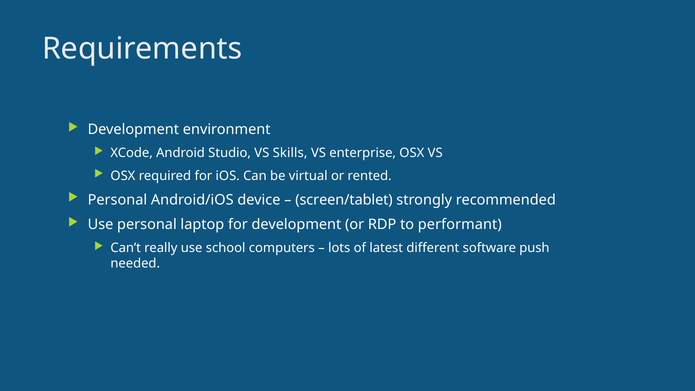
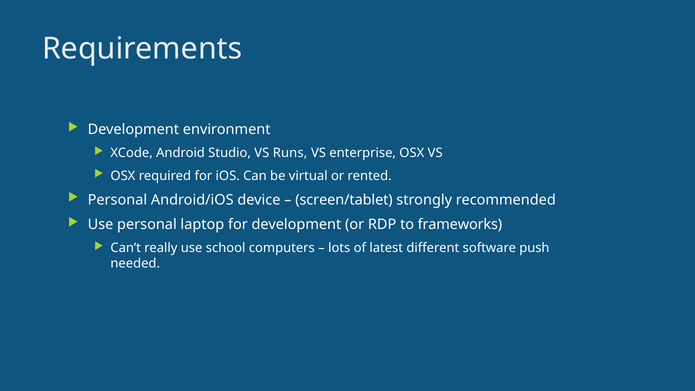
Skills: Skills -> Runs (290, 153)
performant: performant -> frameworks (460, 224)
